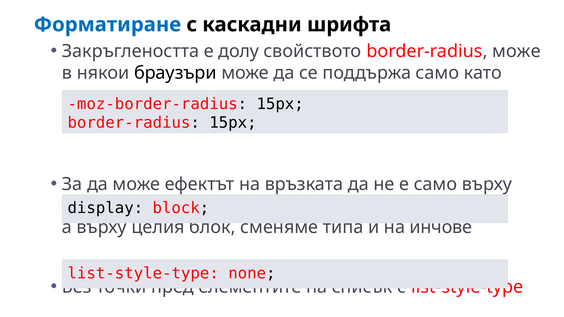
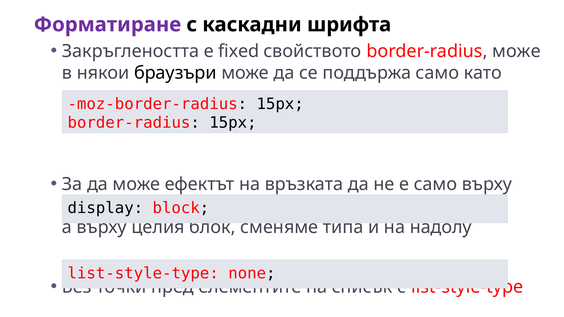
Форматиране colour: blue -> purple (107, 25)
долу: долу -> fixed (239, 51)
инчове: инчове -> надолу (441, 228)
